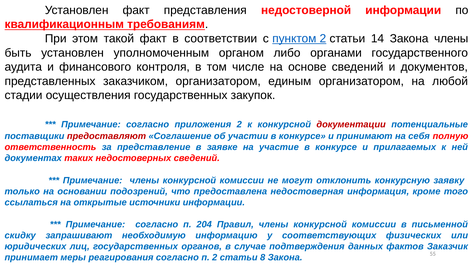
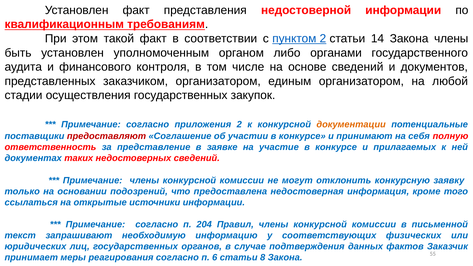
документации colour: red -> orange (351, 125)
скидку: скидку -> текст (20, 236)
п 2: 2 -> 6 (215, 258)
